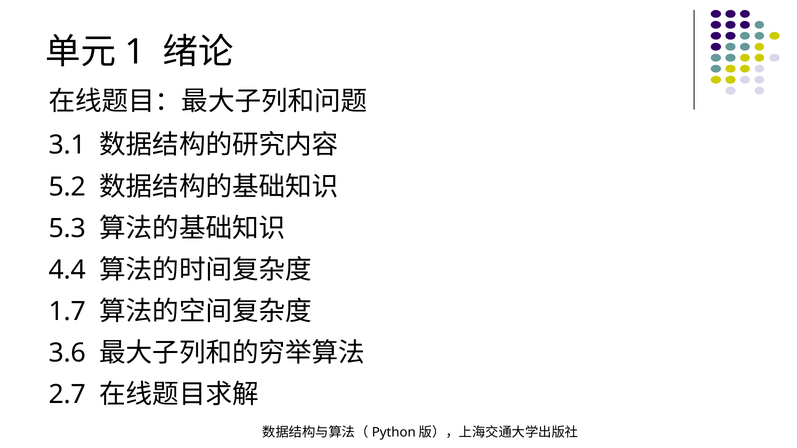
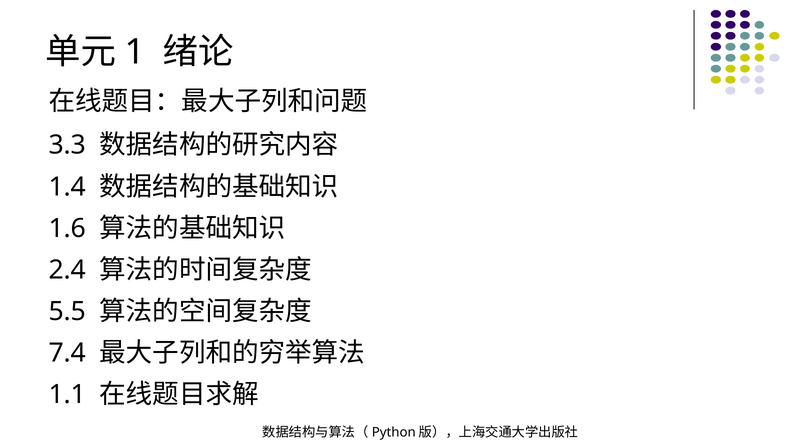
3.1: 3.1 -> 3.3 (67, 145)
5.2: 5.2 -> 1.4 (67, 187)
5.3: 5.3 -> 1.6 (67, 228)
4.4: 4.4 -> 2.4 (67, 270)
1.7: 1.7 -> 5.5 (67, 312)
3.6: 3.6 -> 7.4 (67, 353)
2.7: 2.7 -> 1.1 (67, 395)
